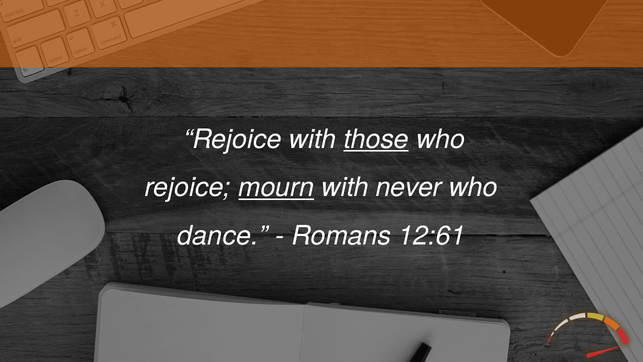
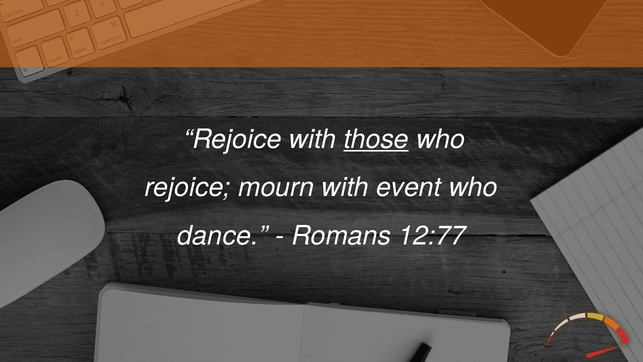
mourn underline: present -> none (276, 187)
never: never -> event (409, 187)
12:61: 12:61 -> 12:77 (432, 236)
